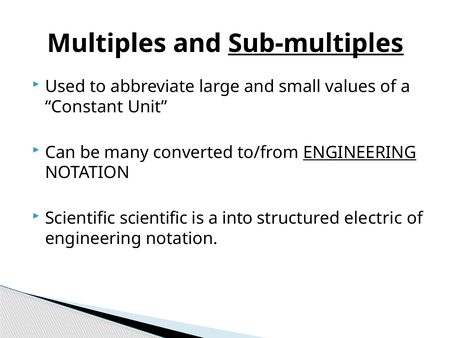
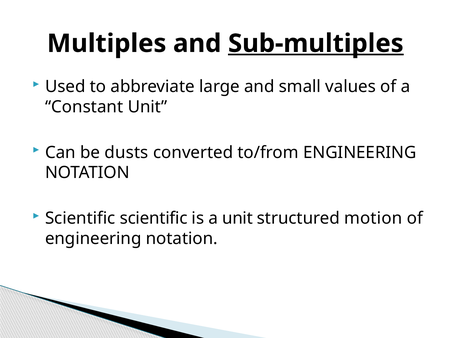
many: many -> dusts (126, 153)
ENGINEERING underline: present -> none (360, 153)
a into: into -> unit (238, 219)
electric: electric -> motion (373, 219)
